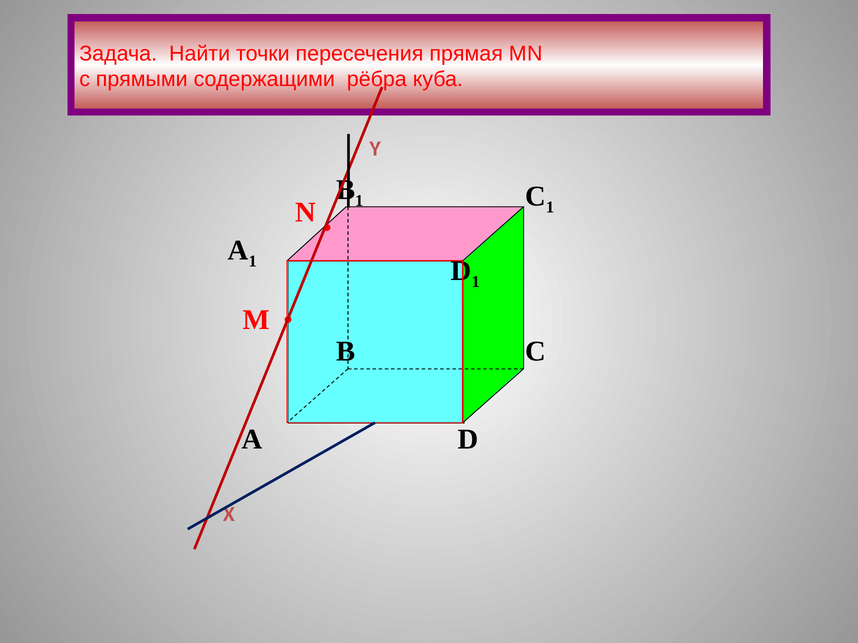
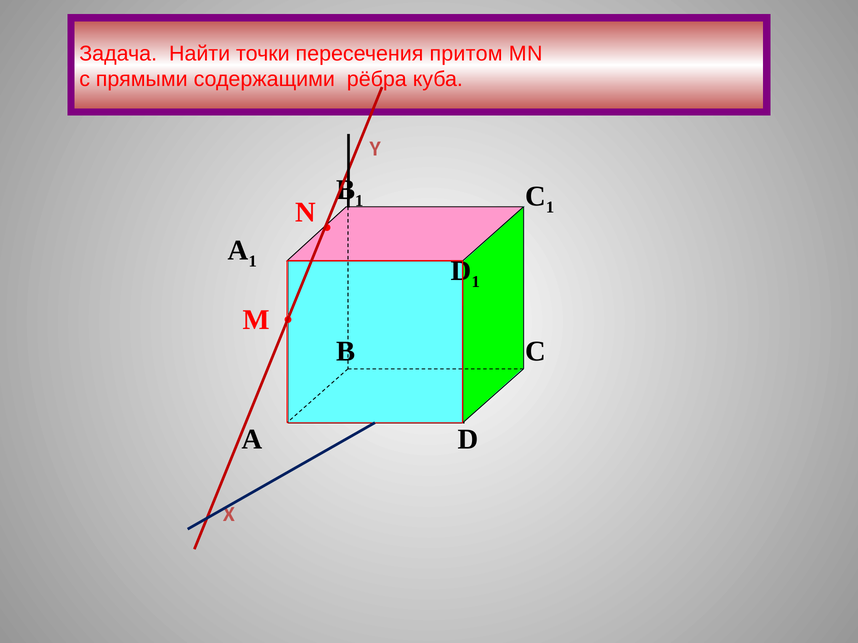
прямая: прямая -> притом (466, 54)
